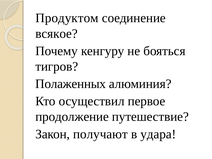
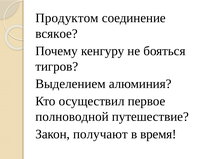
Полаженных: Полаженных -> Выделением (70, 84)
продолжение: продолжение -> полноводной (72, 117)
удара: удара -> время (158, 134)
